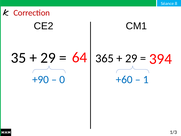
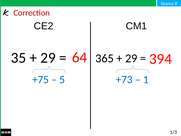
+90: +90 -> +75 (41, 79)
0: 0 -> 5 (62, 79)
+60: +60 -> +73 (124, 79)
